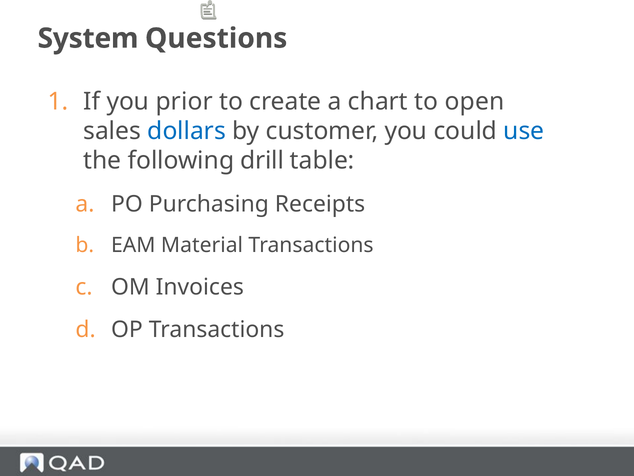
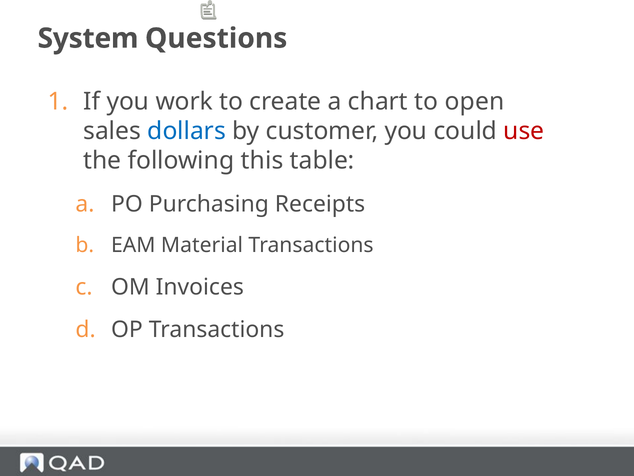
prior: prior -> work (184, 101)
use colour: blue -> red (524, 131)
drill: drill -> this (262, 160)
